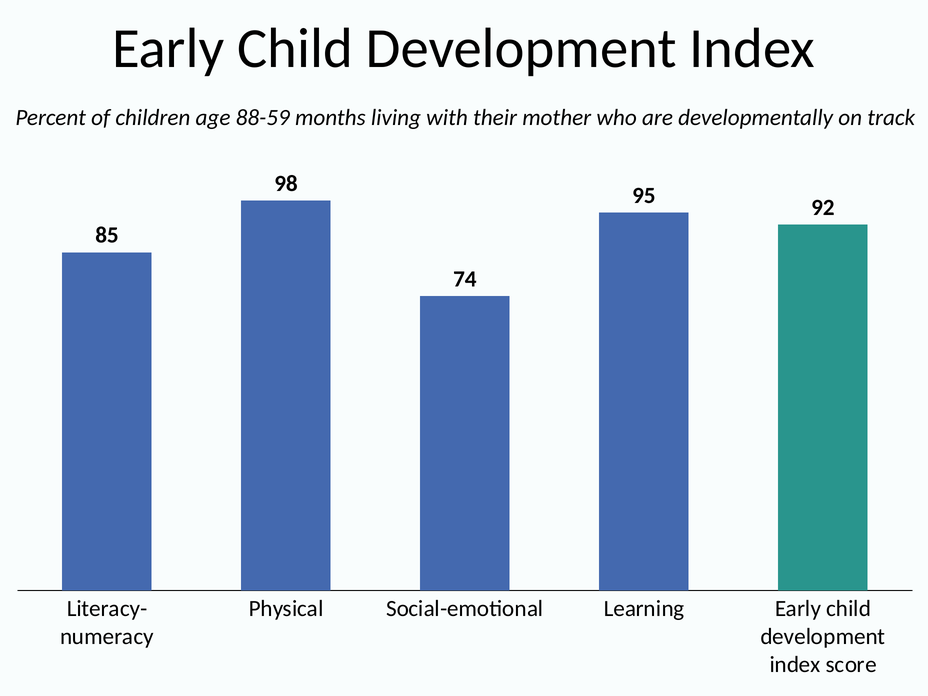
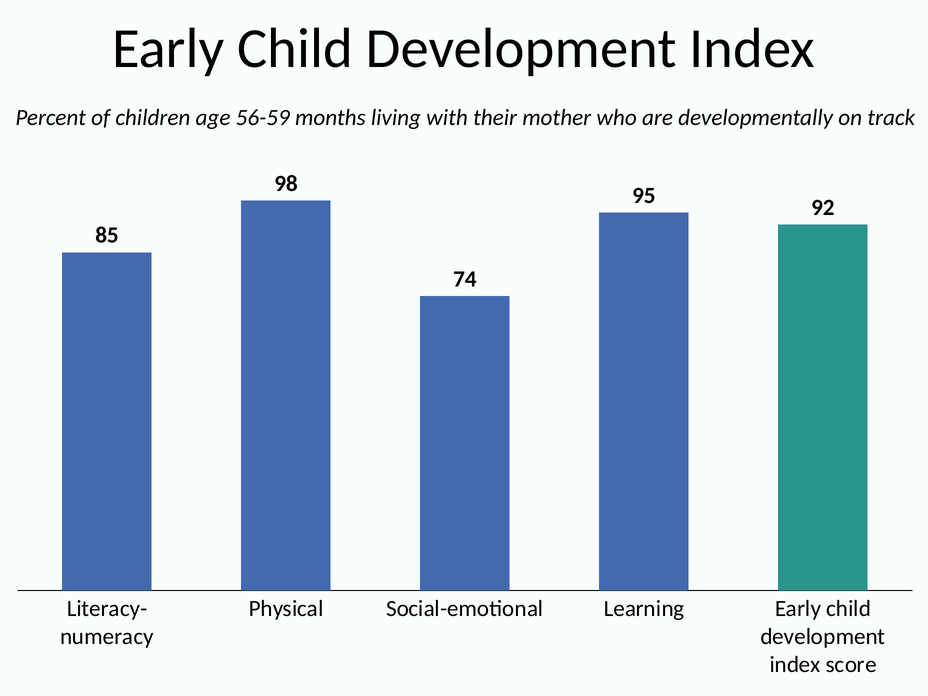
88-59: 88-59 -> 56-59 (263, 118)
